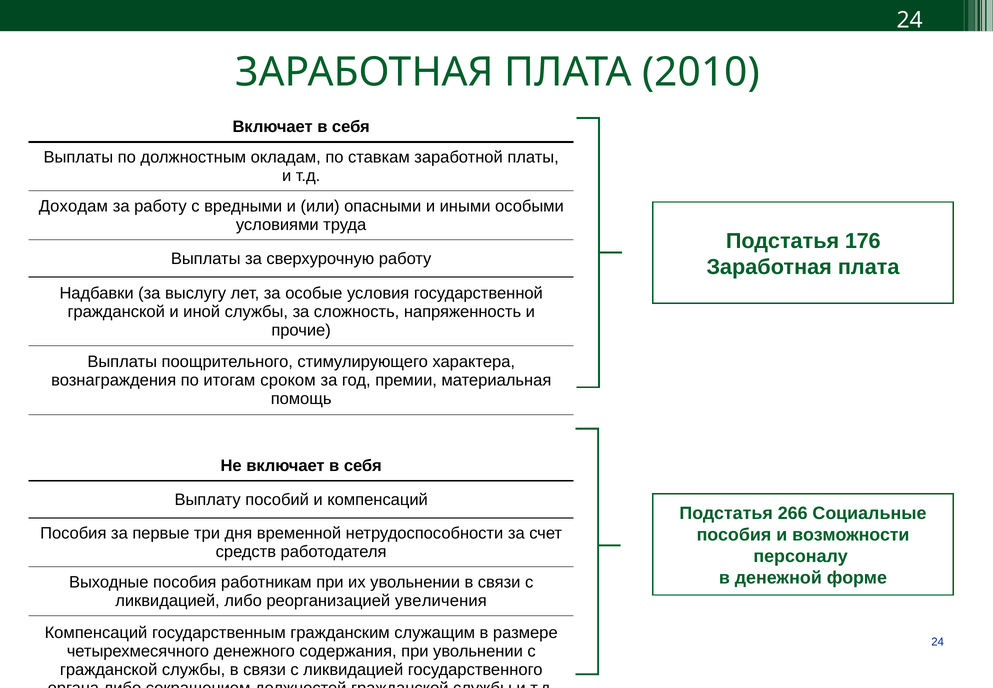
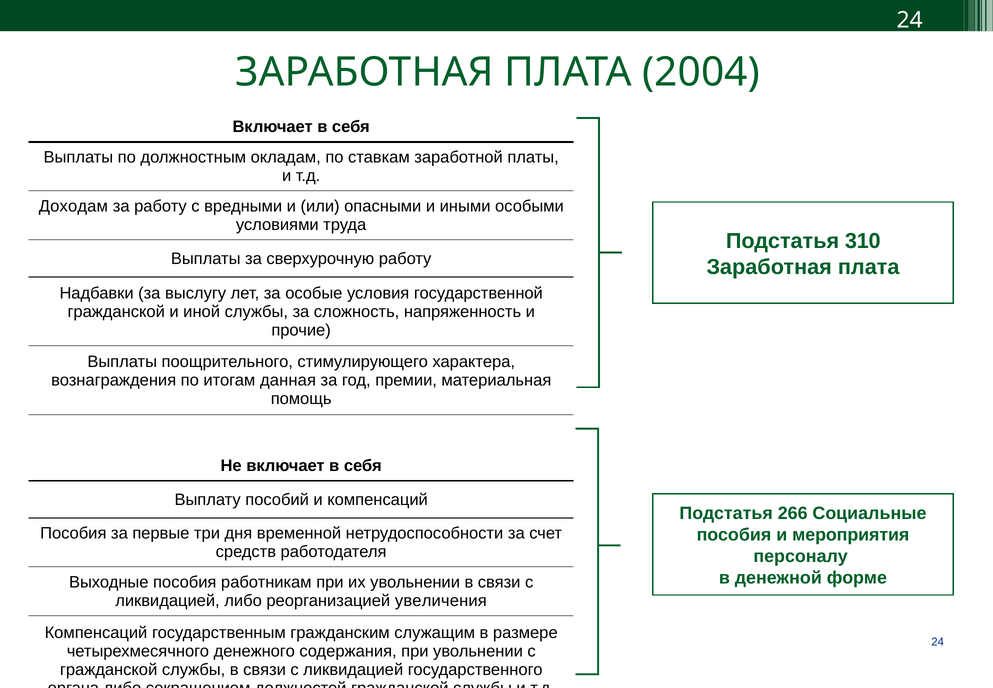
2010: 2010 -> 2004 (701, 72)
176: 176 -> 310 (863, 241)
сроком: сроком -> данная (288, 380)
возможности: возможности -> мероприятия (851, 534)
